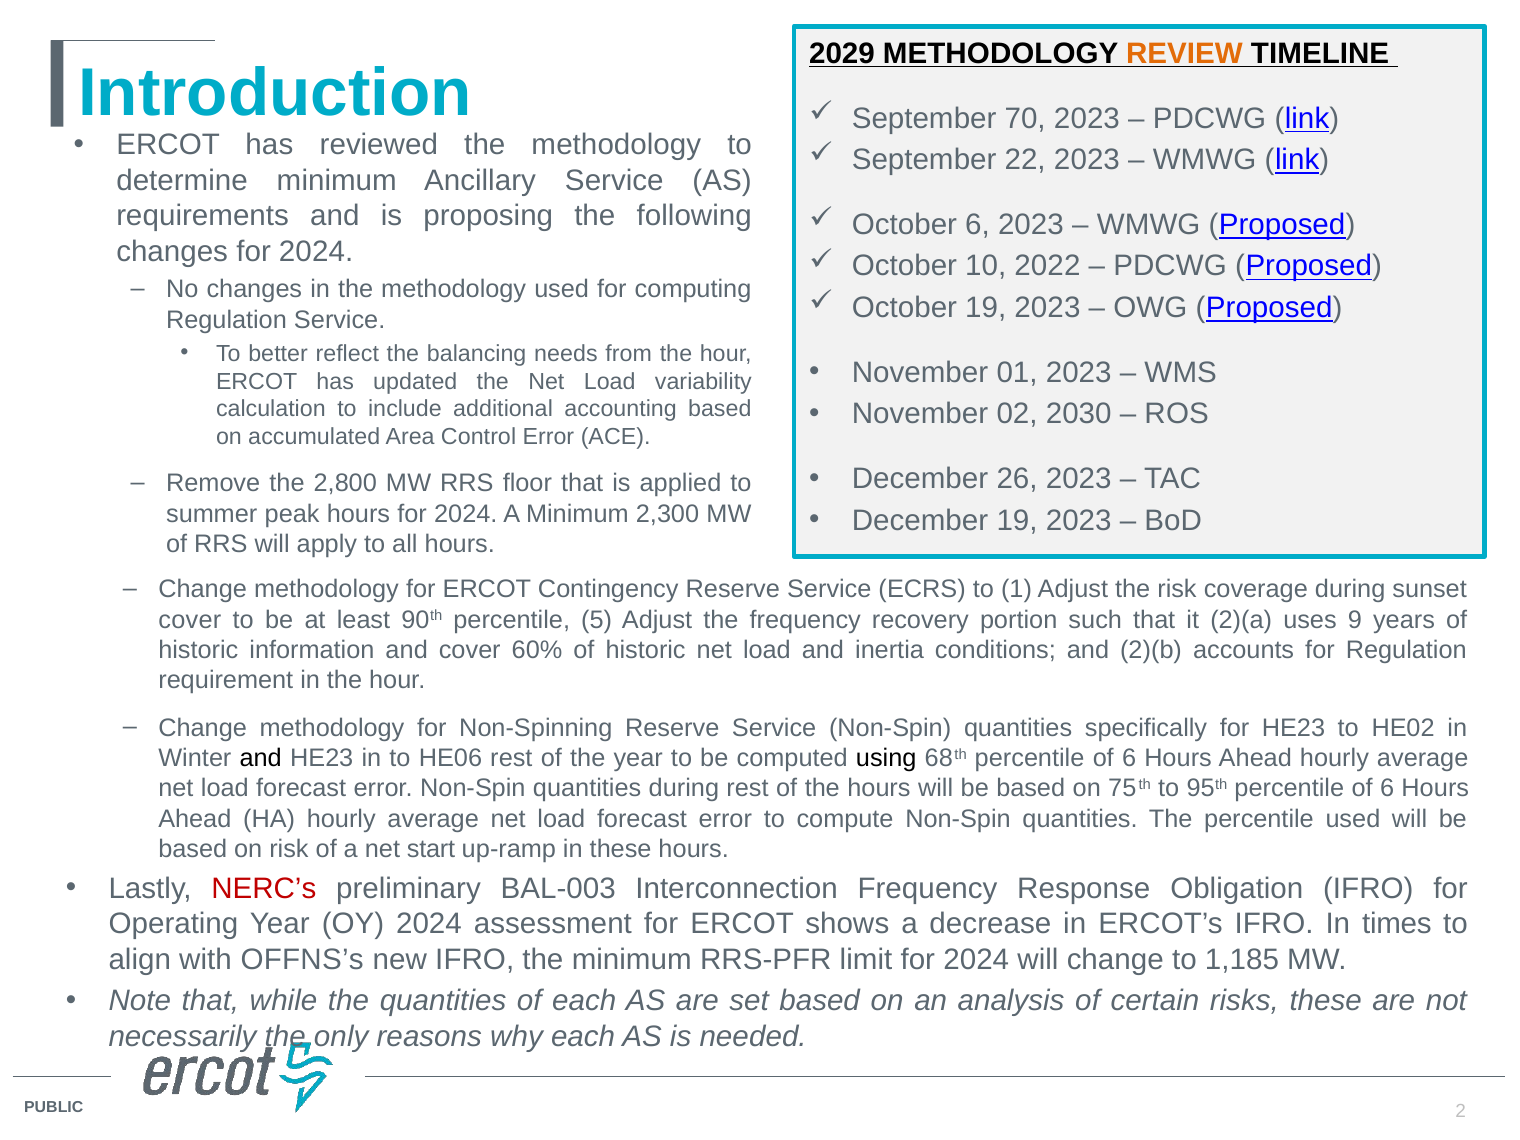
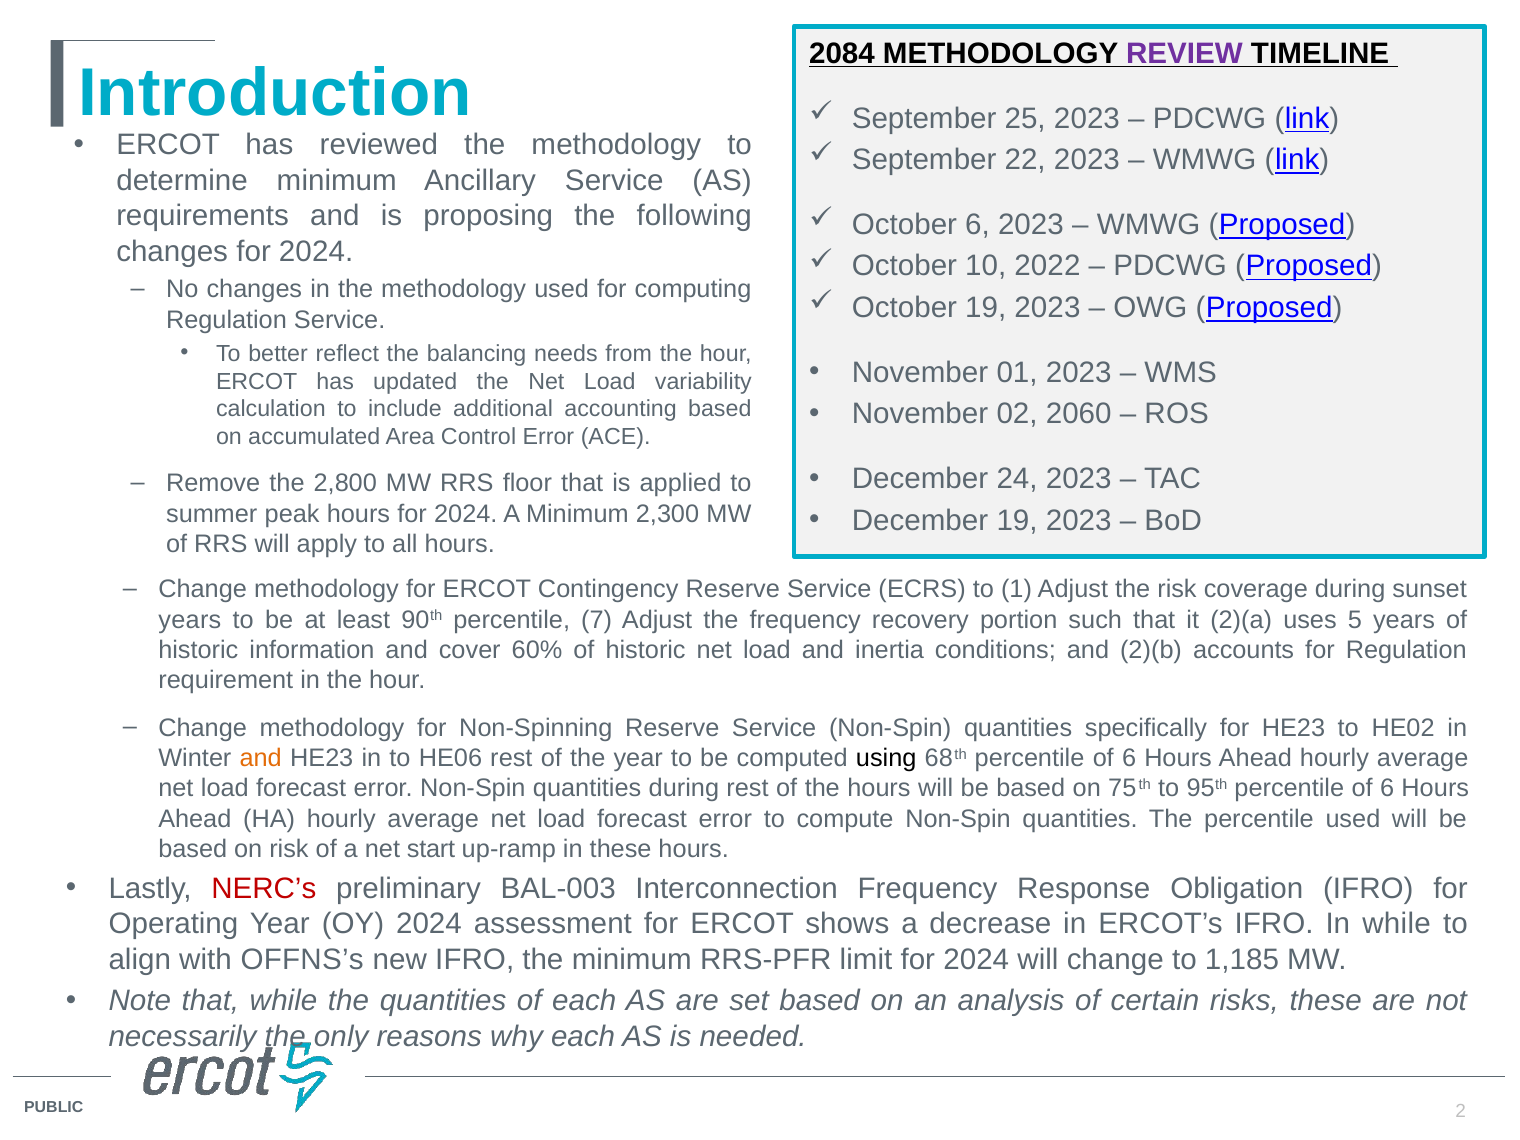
2029: 2029 -> 2084 (842, 53)
REVIEW colour: orange -> purple (1184, 53)
70: 70 -> 25 (1025, 118)
2030: 2030 -> 2060 (1079, 414)
26: 26 -> 24 (1017, 479)
cover: cover -> years (190, 620)
5: 5 -> 7 (597, 620)
9: 9 -> 5 (1355, 620)
and colour: black -> orange (261, 758)
In times: times -> while (1397, 924)
